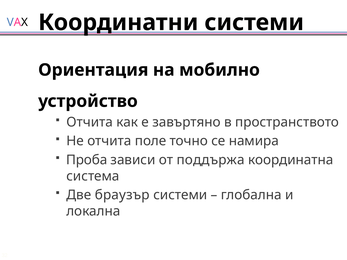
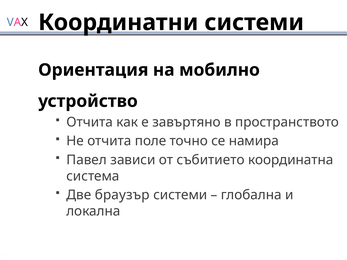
Проба: Проба -> Павел (87, 160)
поддържа: поддържа -> събитието (211, 160)
